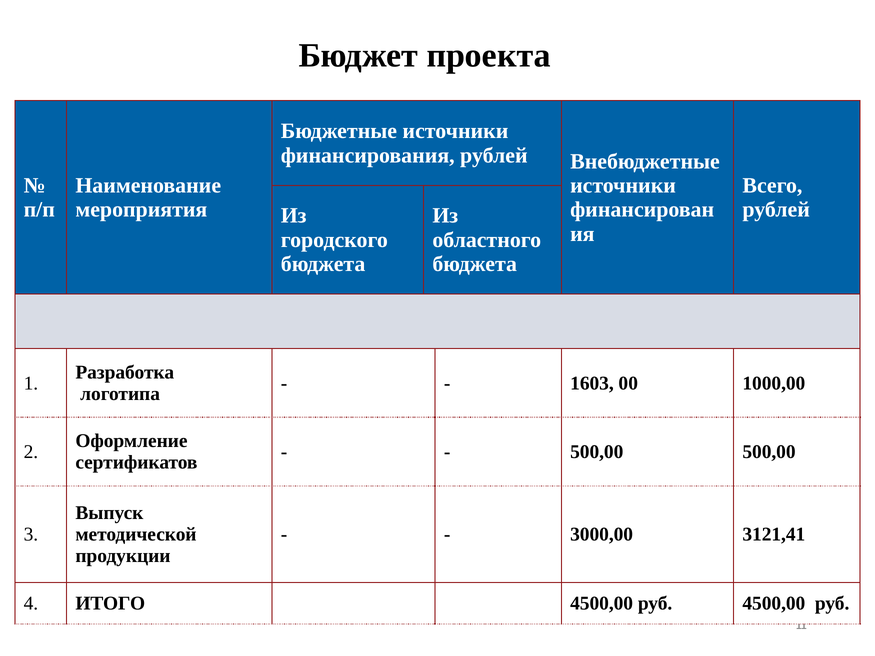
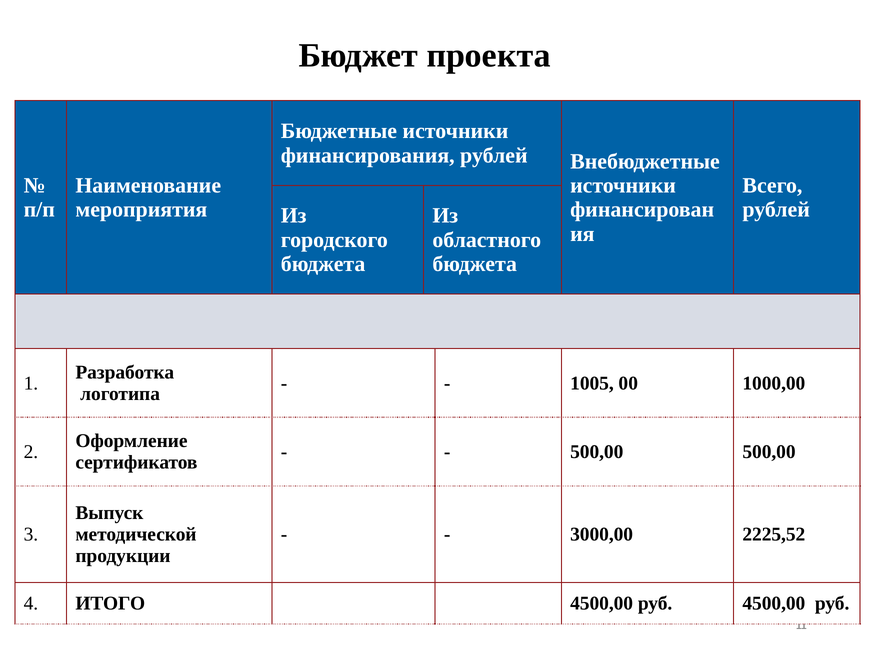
1603: 1603 -> 1005 (592, 383)
3121,41: 3121,41 -> 2225,52 (774, 535)
